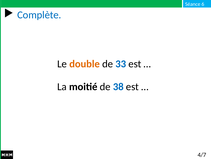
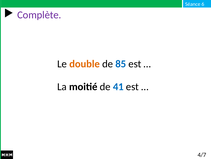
Complète colour: blue -> purple (39, 15)
33: 33 -> 85 (121, 64)
38: 38 -> 41 (118, 86)
